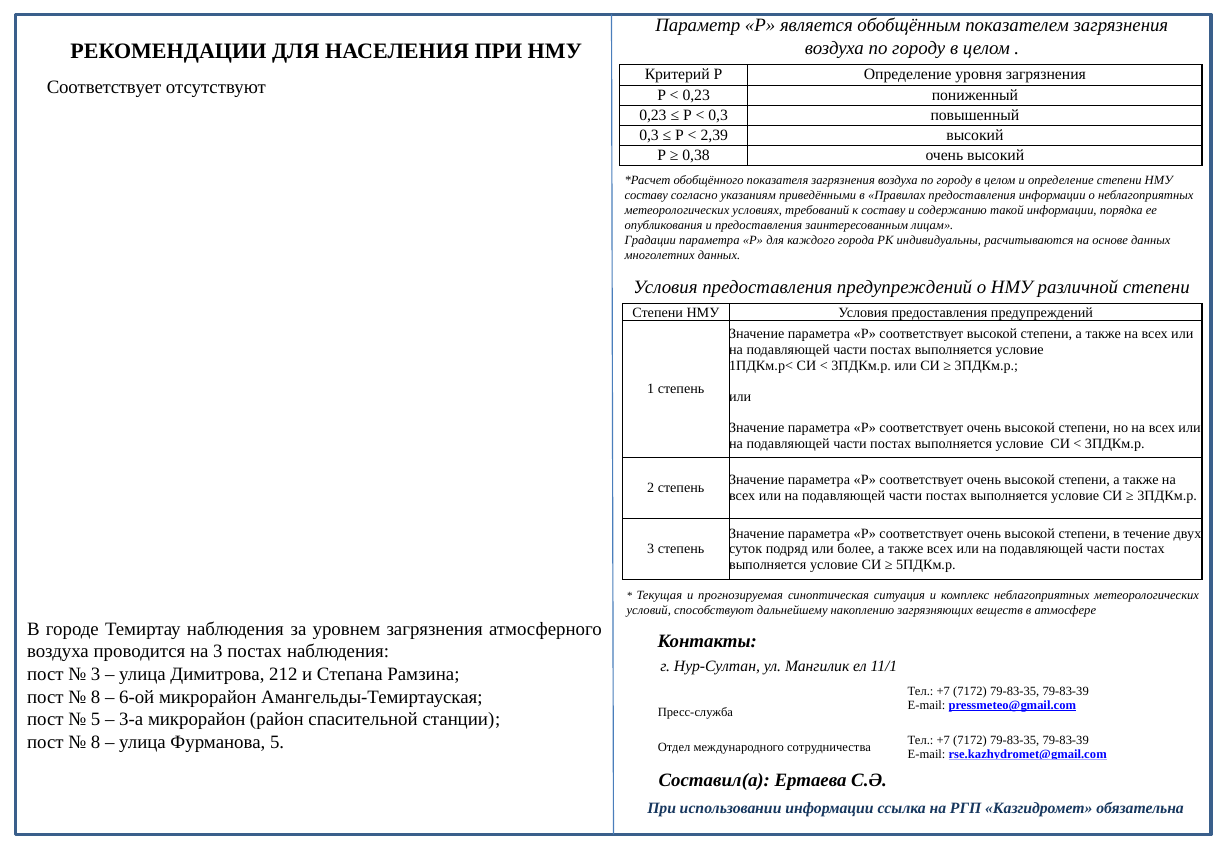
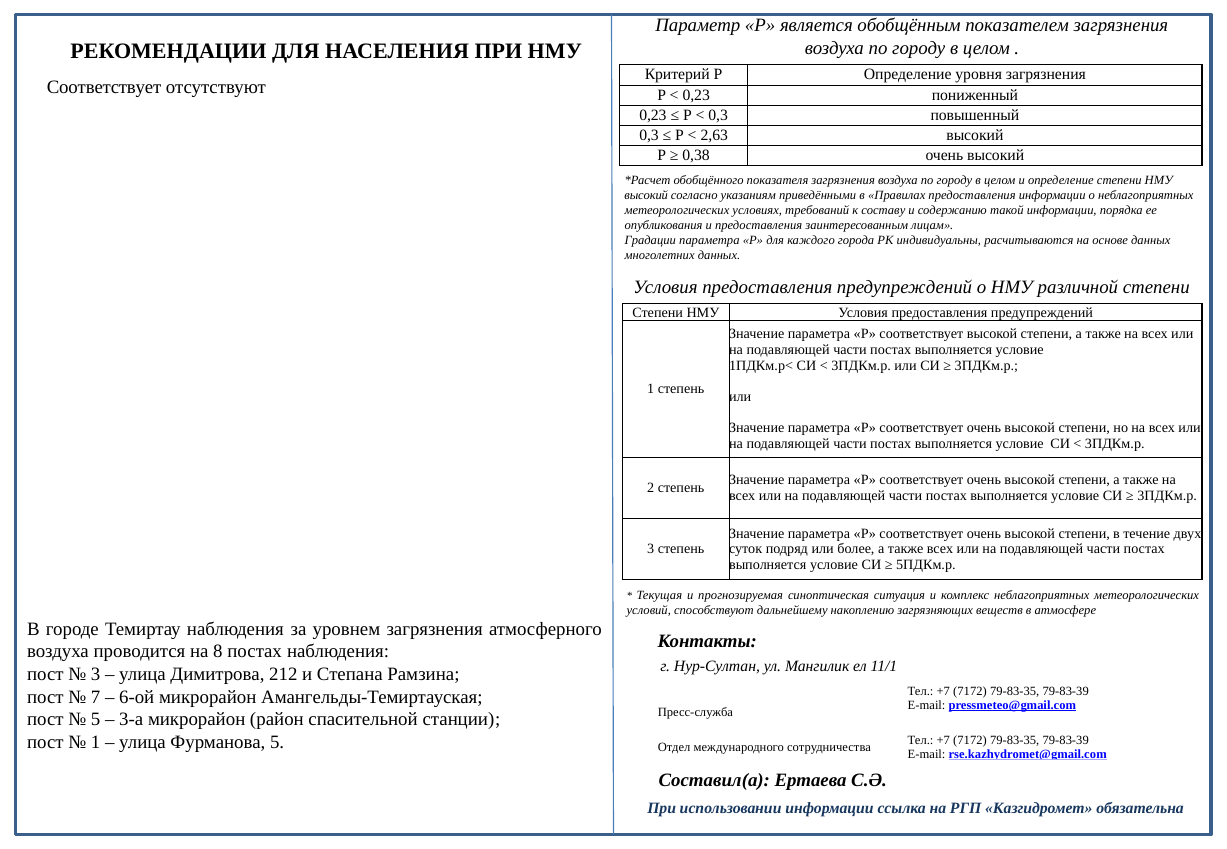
2,39: 2,39 -> 2,63 (714, 135)
составу: составу -> высокий (646, 196)
на 3: 3 -> 8 (218, 652)
8: 8 -> 7 (96, 697)
8: 8 -> 1 (96, 743)
